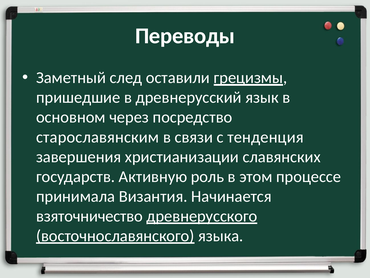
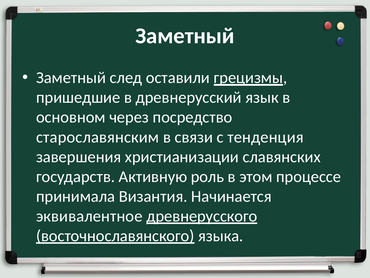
Переводы: Переводы -> Заметный (185, 36)
взяточничество: взяточничество -> эквивалентное (89, 216)
